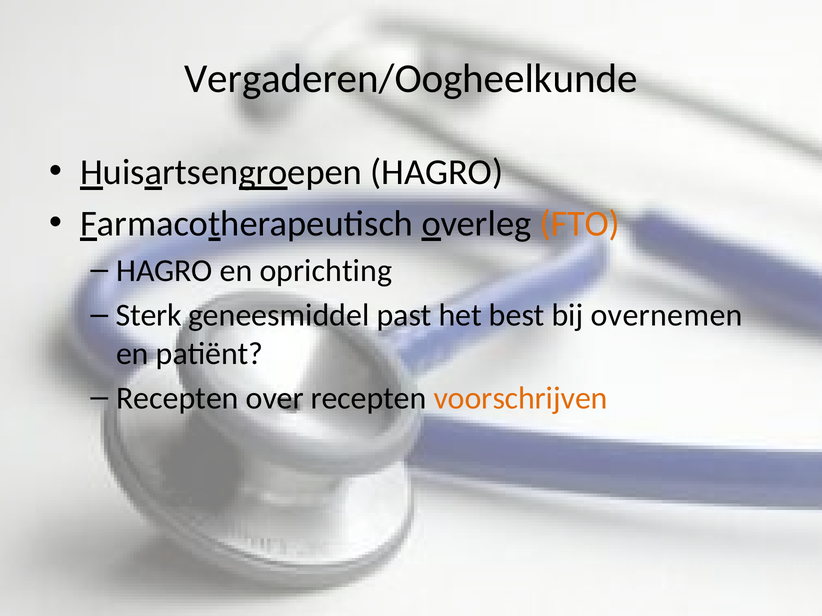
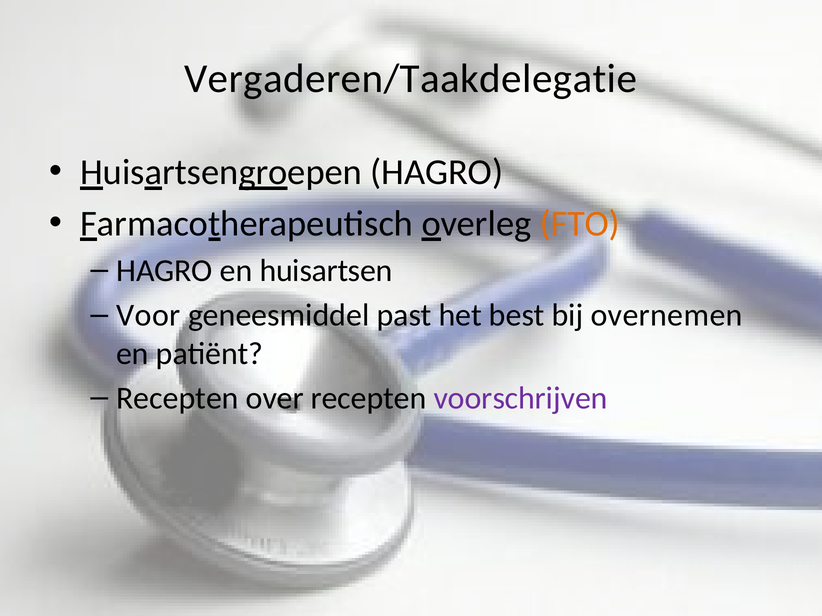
Vergaderen/Oogheelkunde: Vergaderen/Oogheelkunde -> Vergaderen/Taakdelegatie (411, 79)
oprichting: oprichting -> huisartsen (326, 271)
Sterk: Sterk -> Voor (148, 315)
voorschrijven colour: orange -> purple (521, 398)
